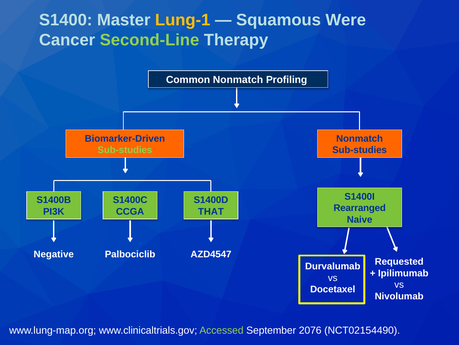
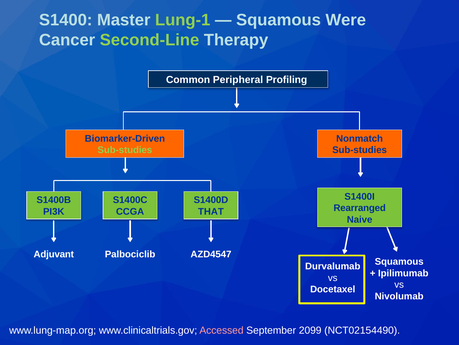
Lung-1 colour: yellow -> light green (183, 20)
Common Nonmatch: Nonmatch -> Peripheral (238, 80)
Negative: Negative -> Adjuvant (54, 254)
Requested: Requested -> Squamous (399, 261)
Accessed colour: light green -> pink (221, 330)
2076: 2076 -> 2099 (310, 330)
